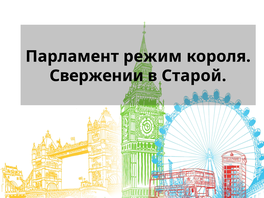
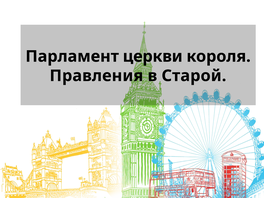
режим: режим -> церкви (153, 56)
Свержении: Свержении -> Правления (96, 76)
